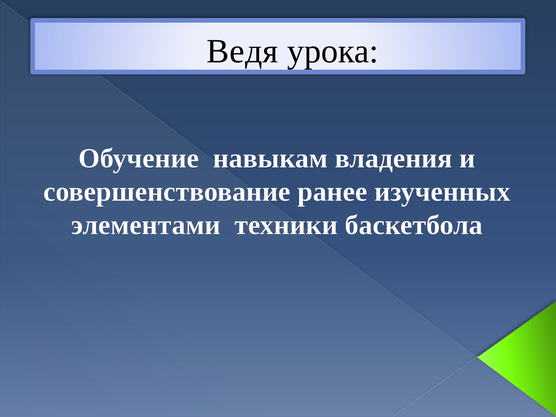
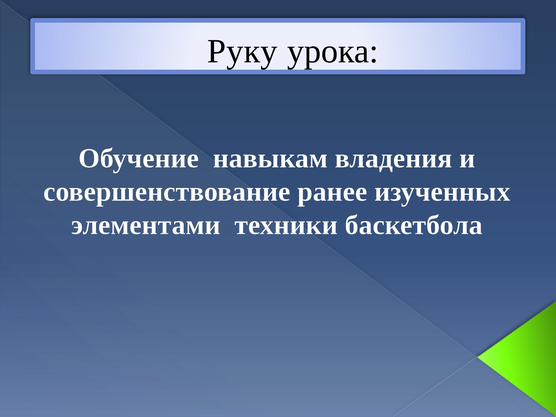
Ведя: Ведя -> Руку (242, 51)
